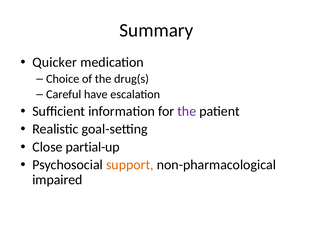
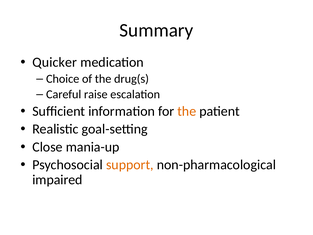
have: have -> raise (96, 94)
the colour: purple -> orange (187, 111)
partial-up: partial-up -> mania-up (93, 147)
